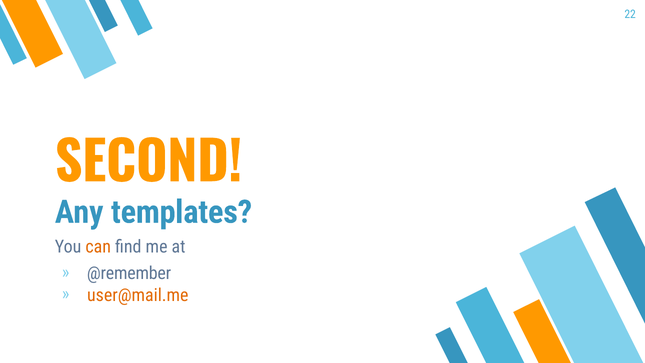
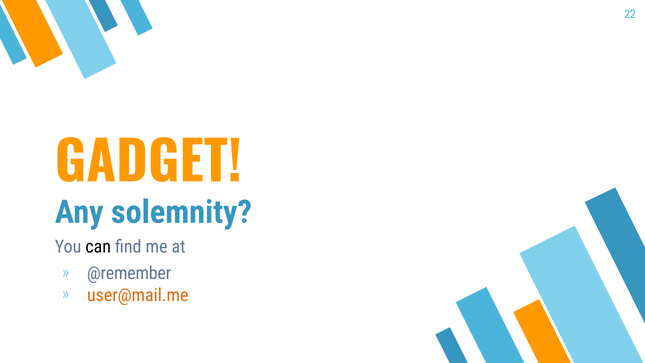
SECOND: SECOND -> GADGET (148, 163)
templates: templates -> solemnity (181, 212)
can colour: orange -> black (98, 247)
